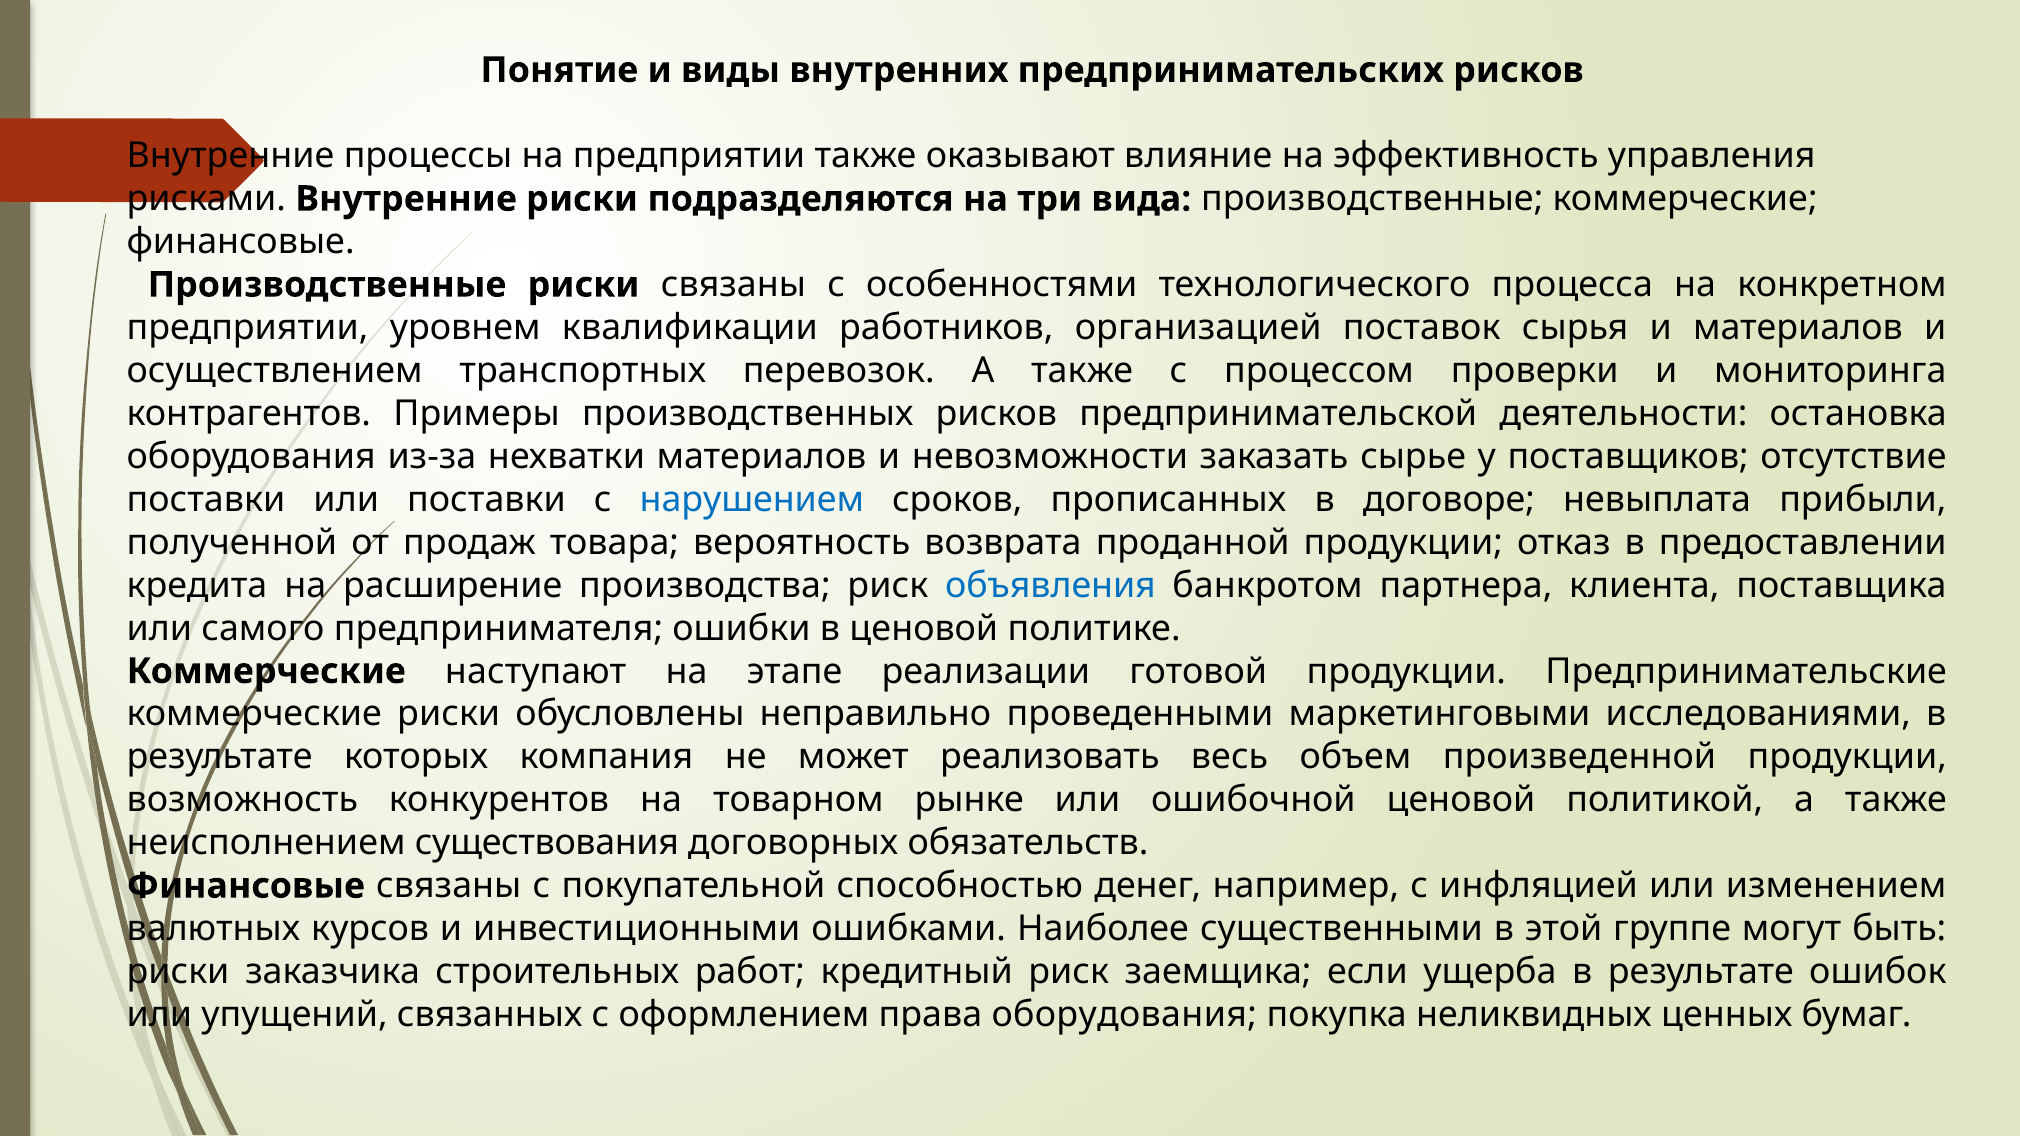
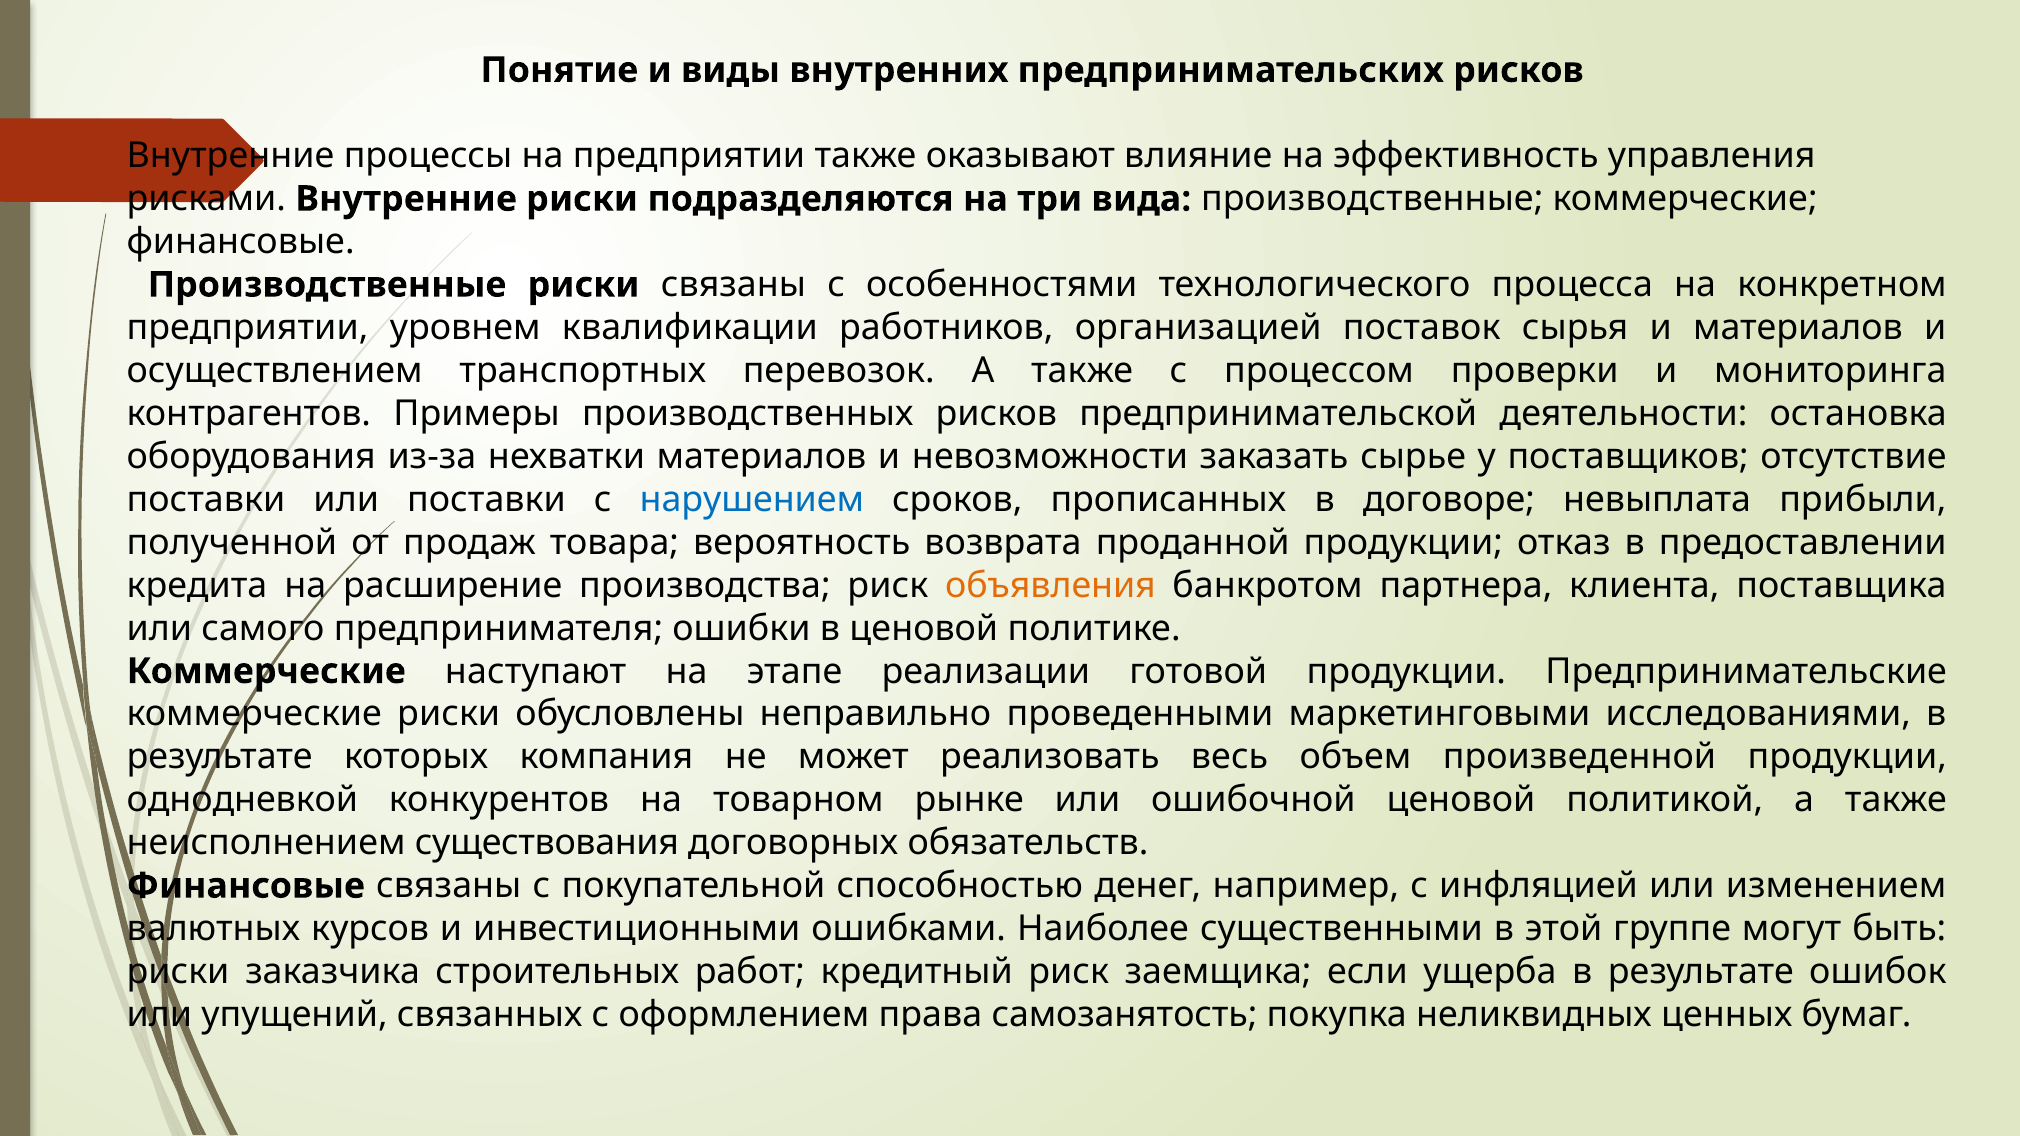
объявления colour: blue -> orange (1051, 585)
возможность: возможность -> однодневкой (242, 800)
права оборудования: оборудования -> самозанятость (1124, 1015)
